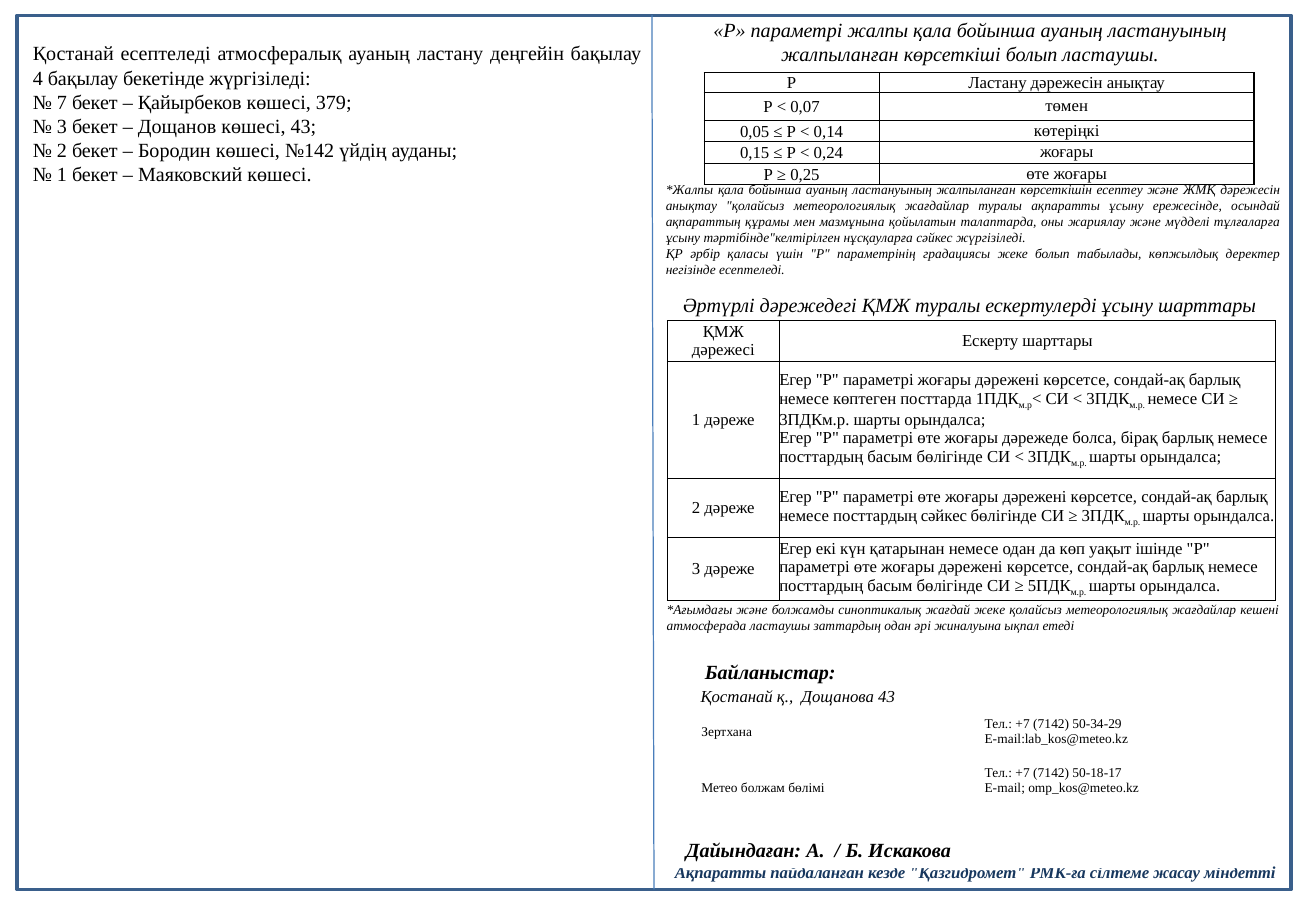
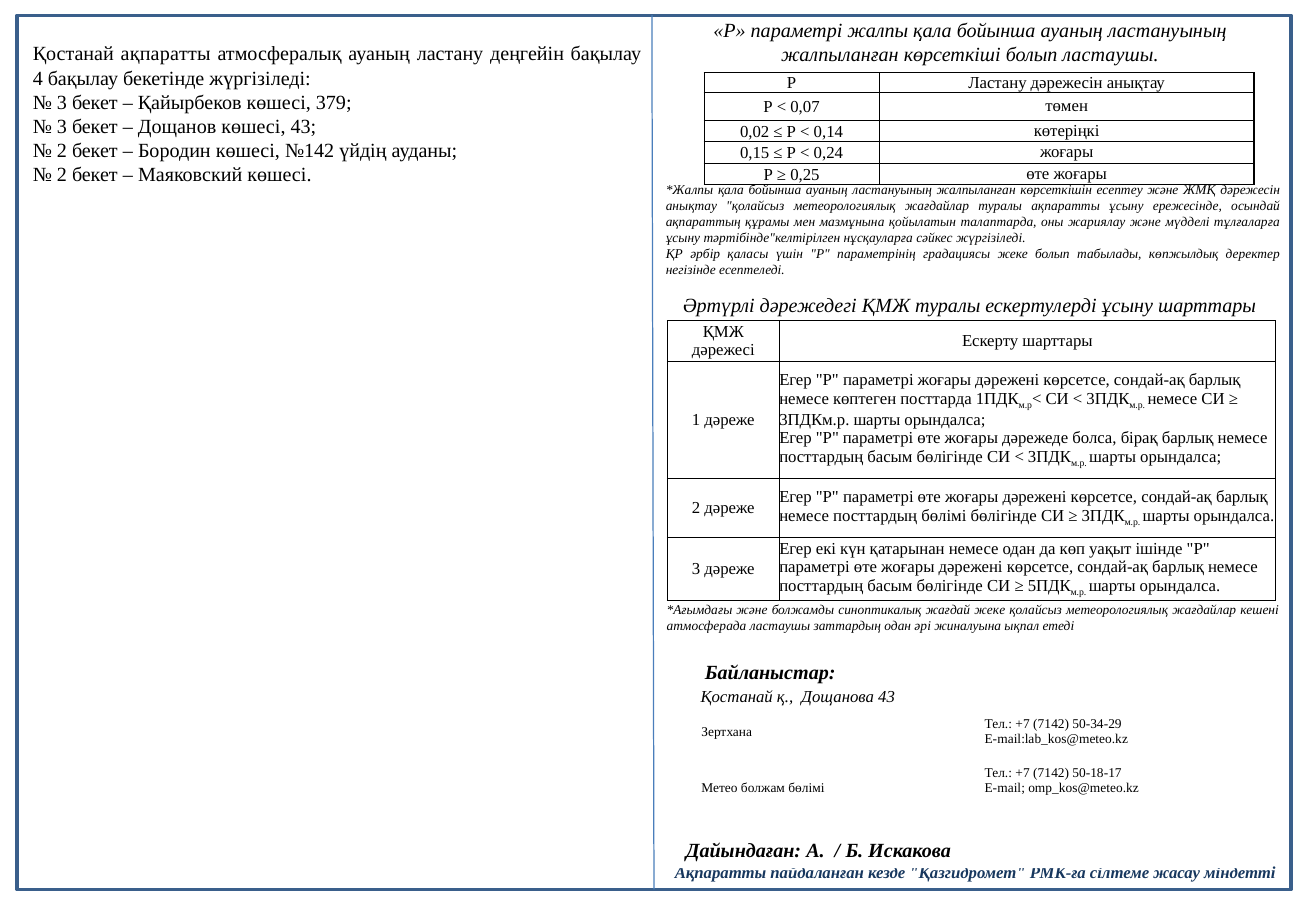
Қостанай есептеледі: есептеледі -> ақпаратты (166, 54)
7: 7 -> 3 (62, 103)
0,05: 0,05 -> 0,02 (755, 132)
1: 1 -> 2 (62, 175)
посттардың сәйкес: сәйкес -> бөлімі (944, 516)
